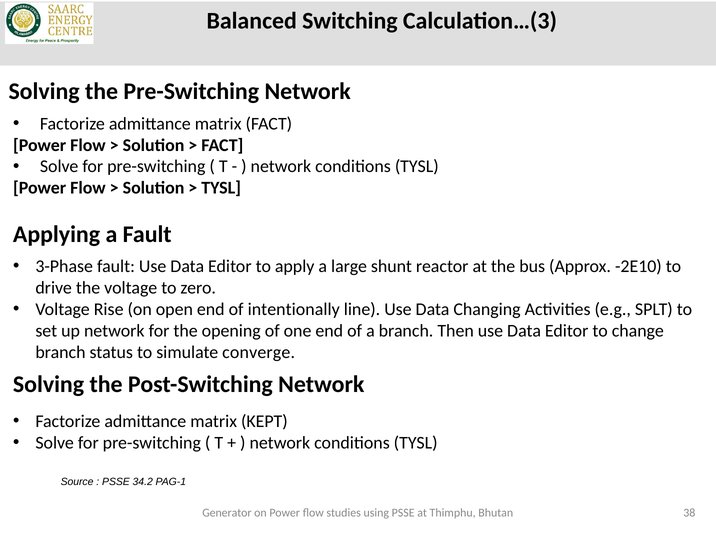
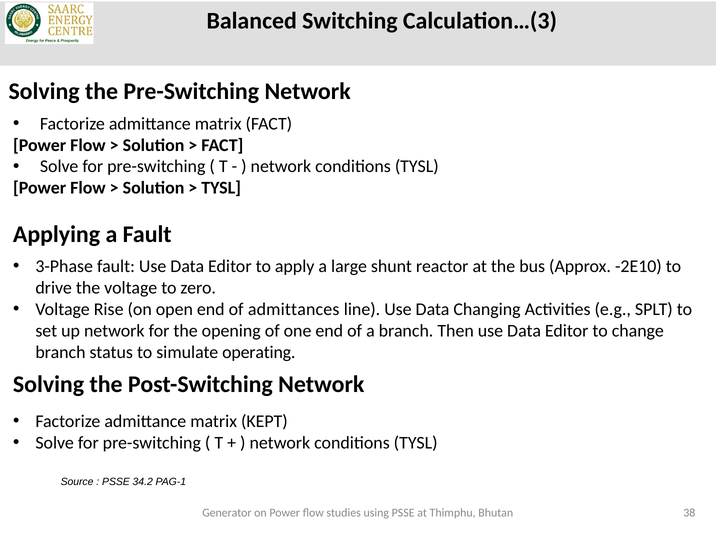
intentionally: intentionally -> admittances (294, 309)
converge: converge -> operating (259, 352)
